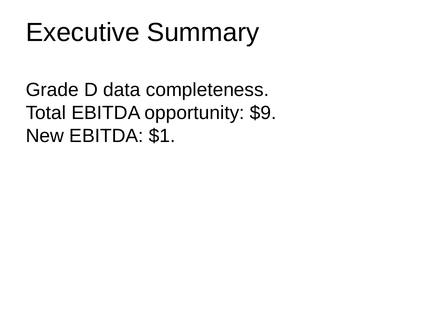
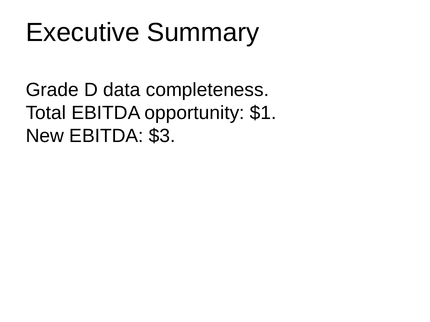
$9: $9 -> $1 (263, 113)
$1: $1 -> $3 (162, 136)
